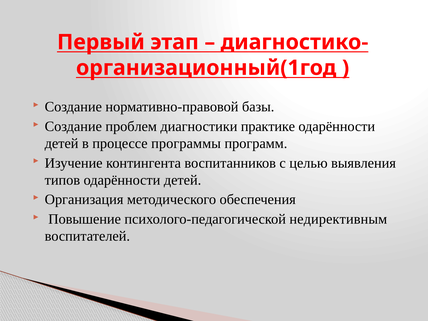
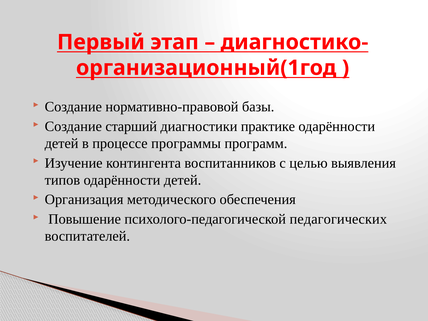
проблем: проблем -> старший (131, 126)
недирективным: недирективным -> педагогических (338, 219)
